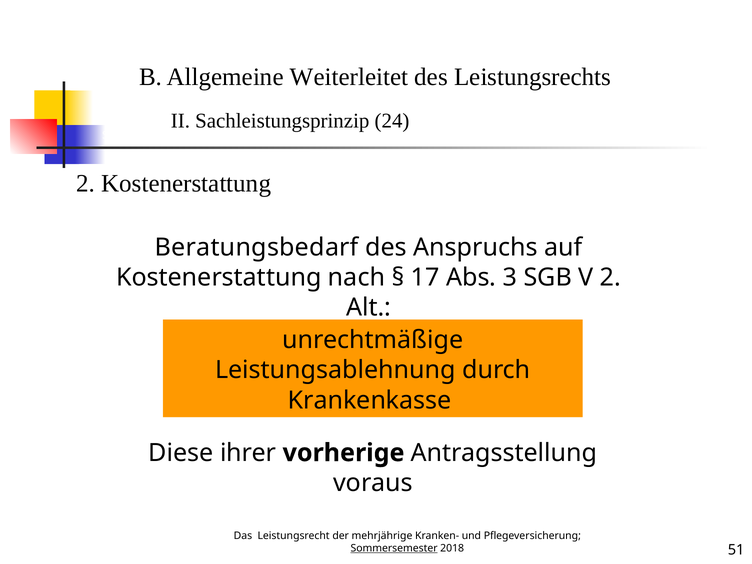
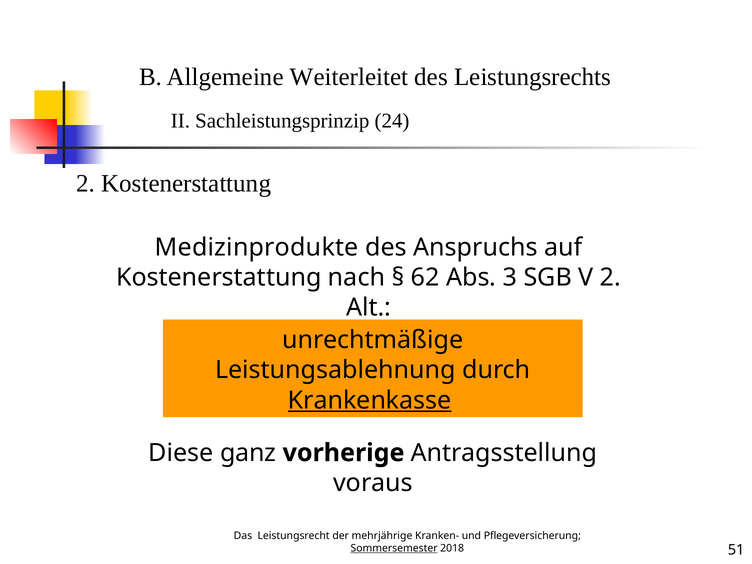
Beratungsbedarf: Beratungsbedarf -> Medizinprodukte (257, 247)
17: 17 -> 62 (425, 277)
Krankenkasse underline: none -> present (370, 400)
ihrer: ihrer -> ganz (248, 453)
